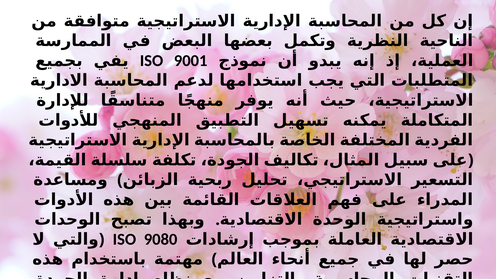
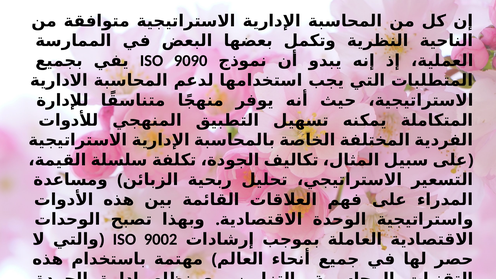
9001: 9001 -> 9090 (191, 61)
9080: 9080 -> 9002 (161, 239)
